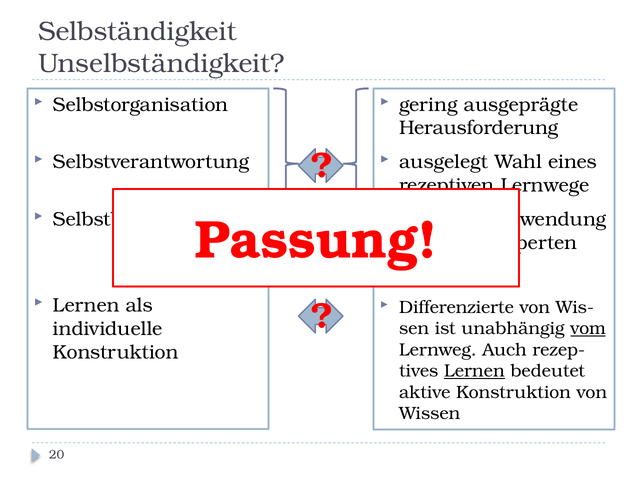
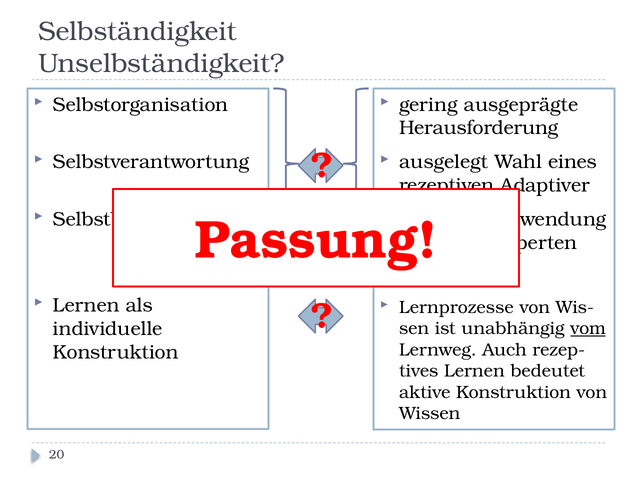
Lernwege: Lernwege -> Adaptiver (545, 185)
Differenzierte: Differenzierte -> Lernprozesse (456, 307)
Lernen underline: present -> none (474, 371)
